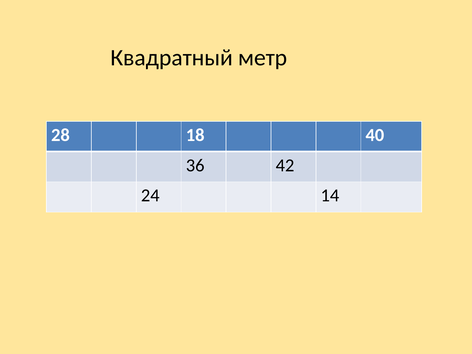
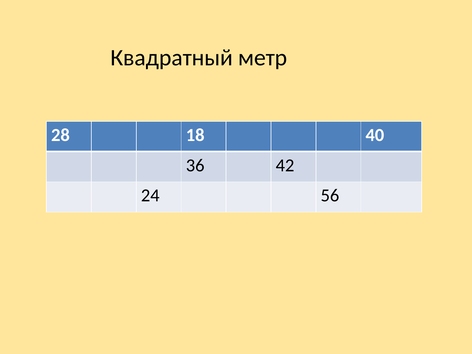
14: 14 -> 56 (330, 196)
